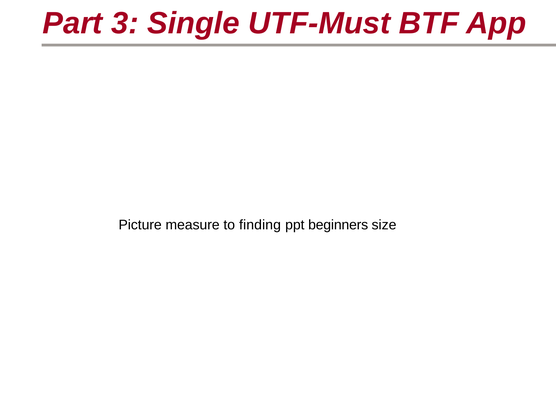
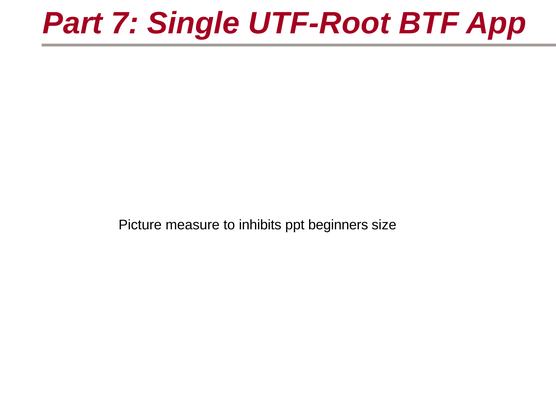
3: 3 -> 7 (125, 23)
UTF-Must: UTF-Must -> UTF-Root (319, 23)
finding: finding -> inhibits (260, 225)
